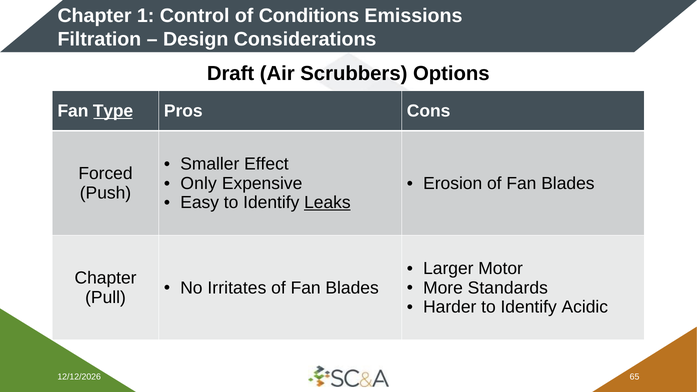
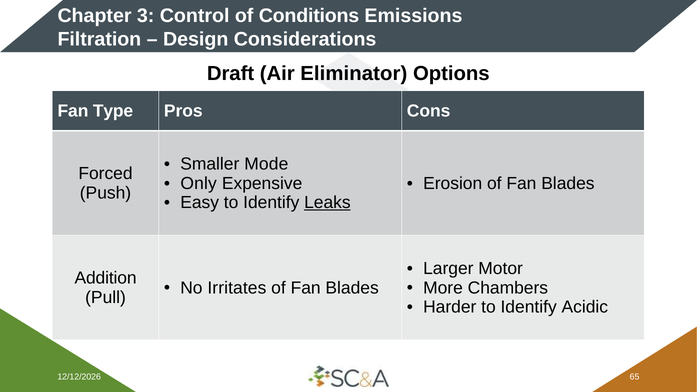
1: 1 -> 3 (146, 16)
Scrubbers: Scrubbers -> Eliminator (354, 74)
Type underline: present -> none (113, 111)
Effect: Effect -> Mode (266, 164)
Chapter: Chapter -> Addition (106, 278)
Standards: Standards -> Chambers (508, 288)
